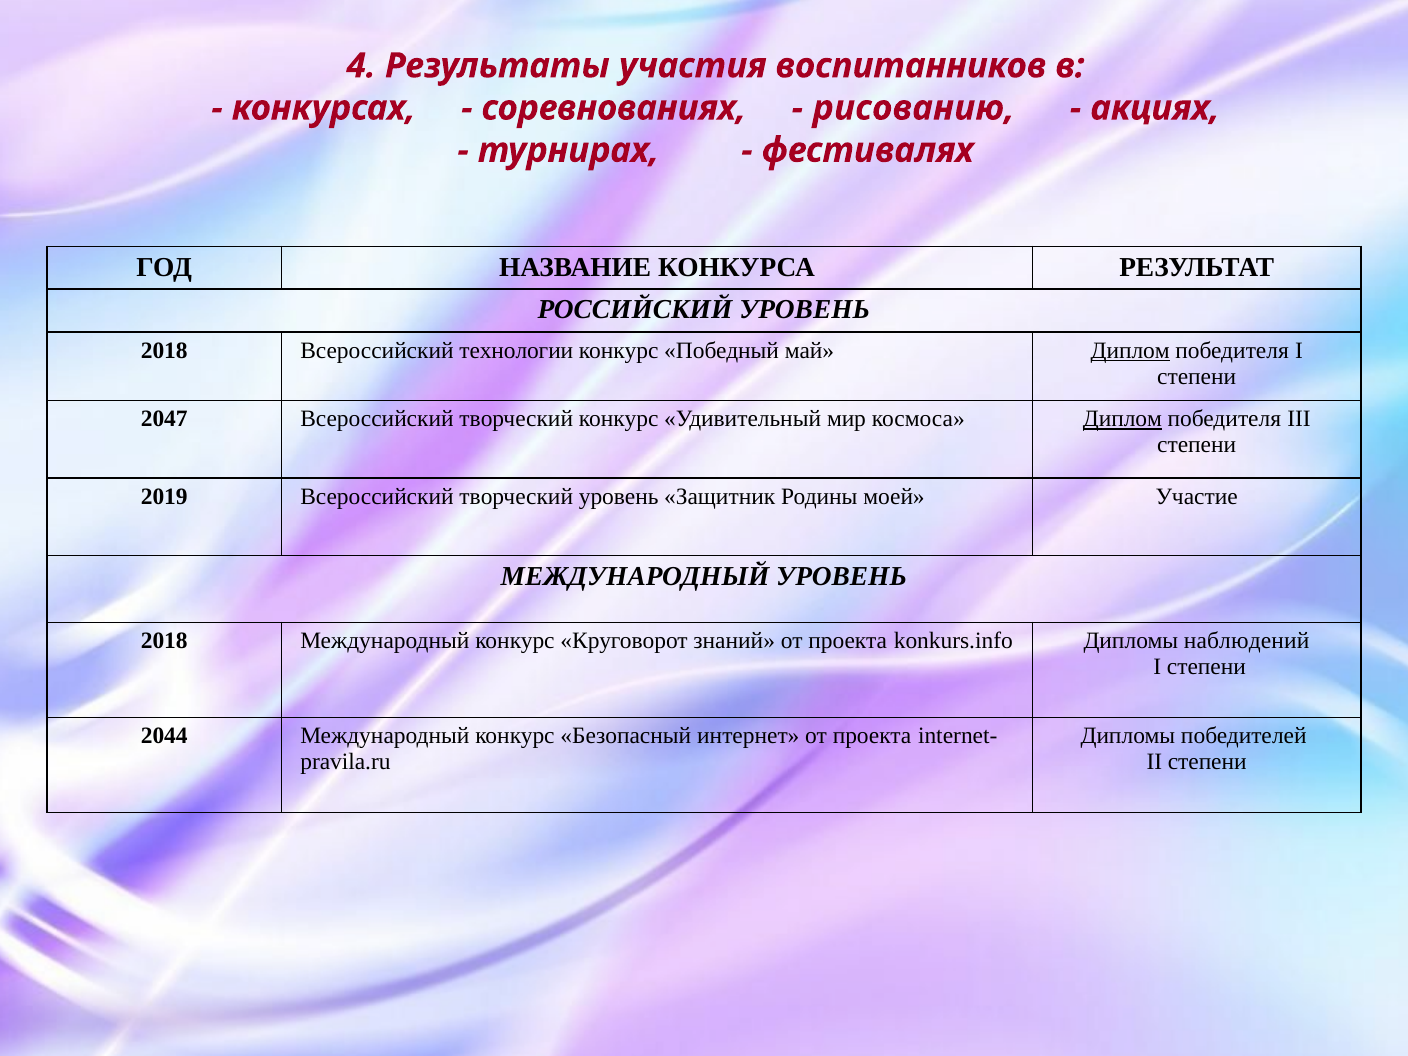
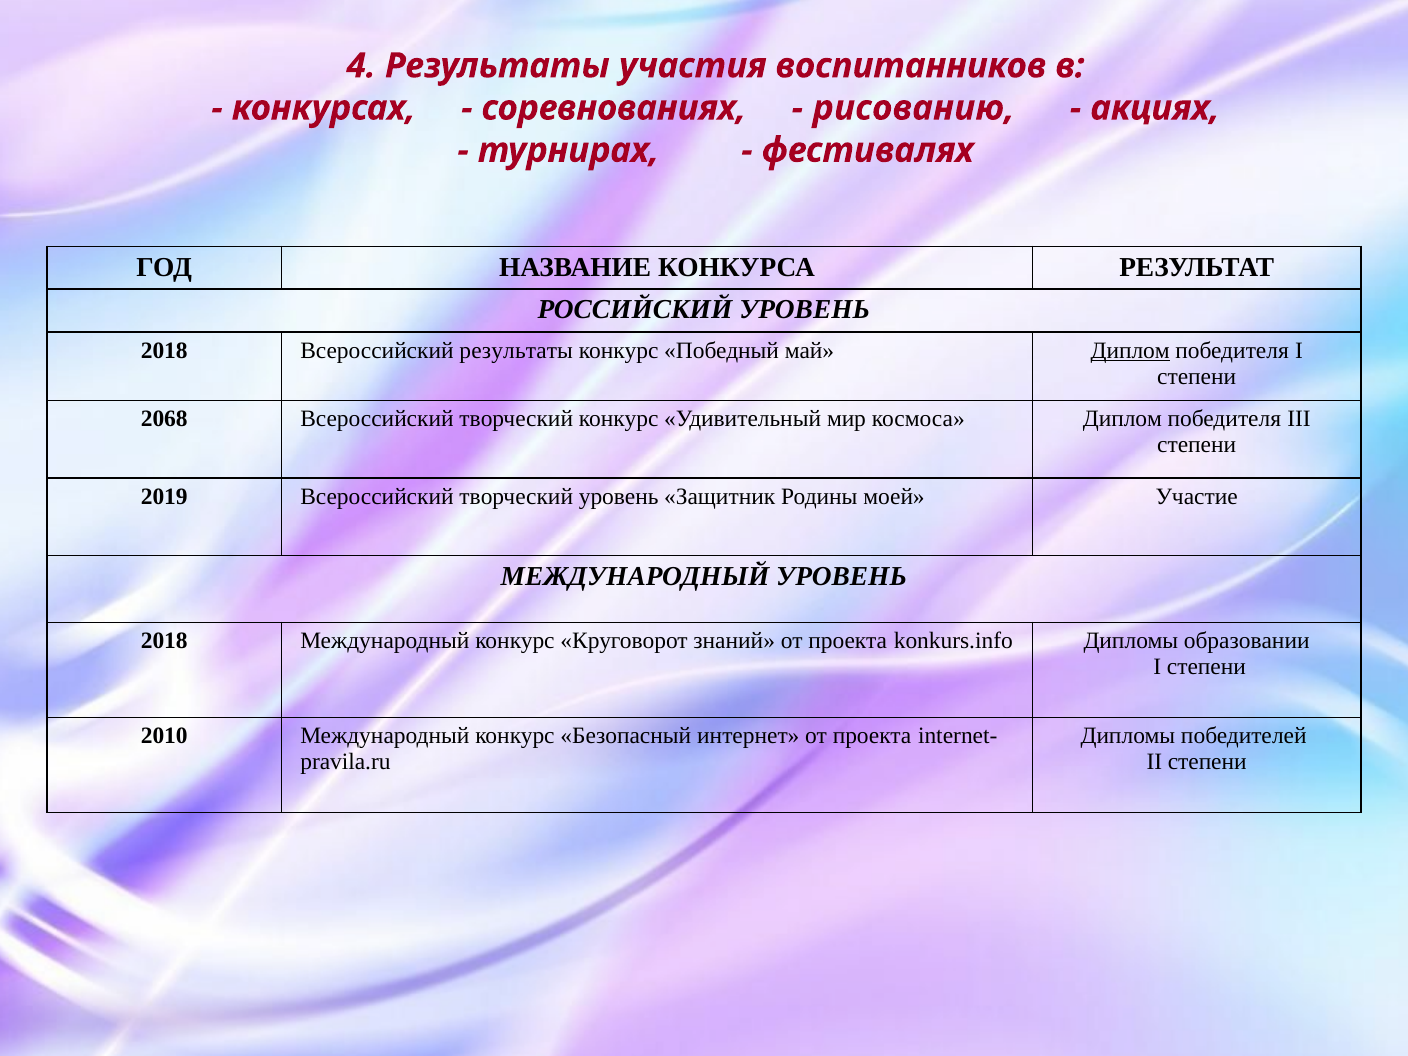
Всероссийский технологии: технологии -> результаты (516, 350)
2047: 2047 -> 2068 (164, 419)
Диплом underline: present -> none (1122, 419)
наблюдений: наблюдений -> образовании (1247, 641)
2044: 2044 -> 2010 (164, 736)
